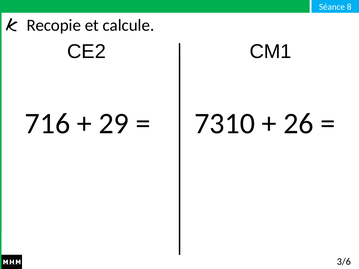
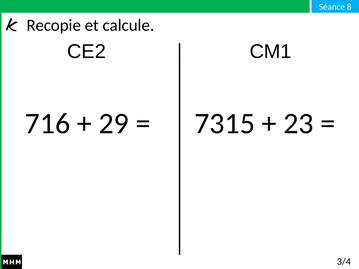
7310: 7310 -> 7315 (225, 124)
26: 26 -> 23 (298, 124)
3/6: 3/6 -> 3/4 (344, 262)
